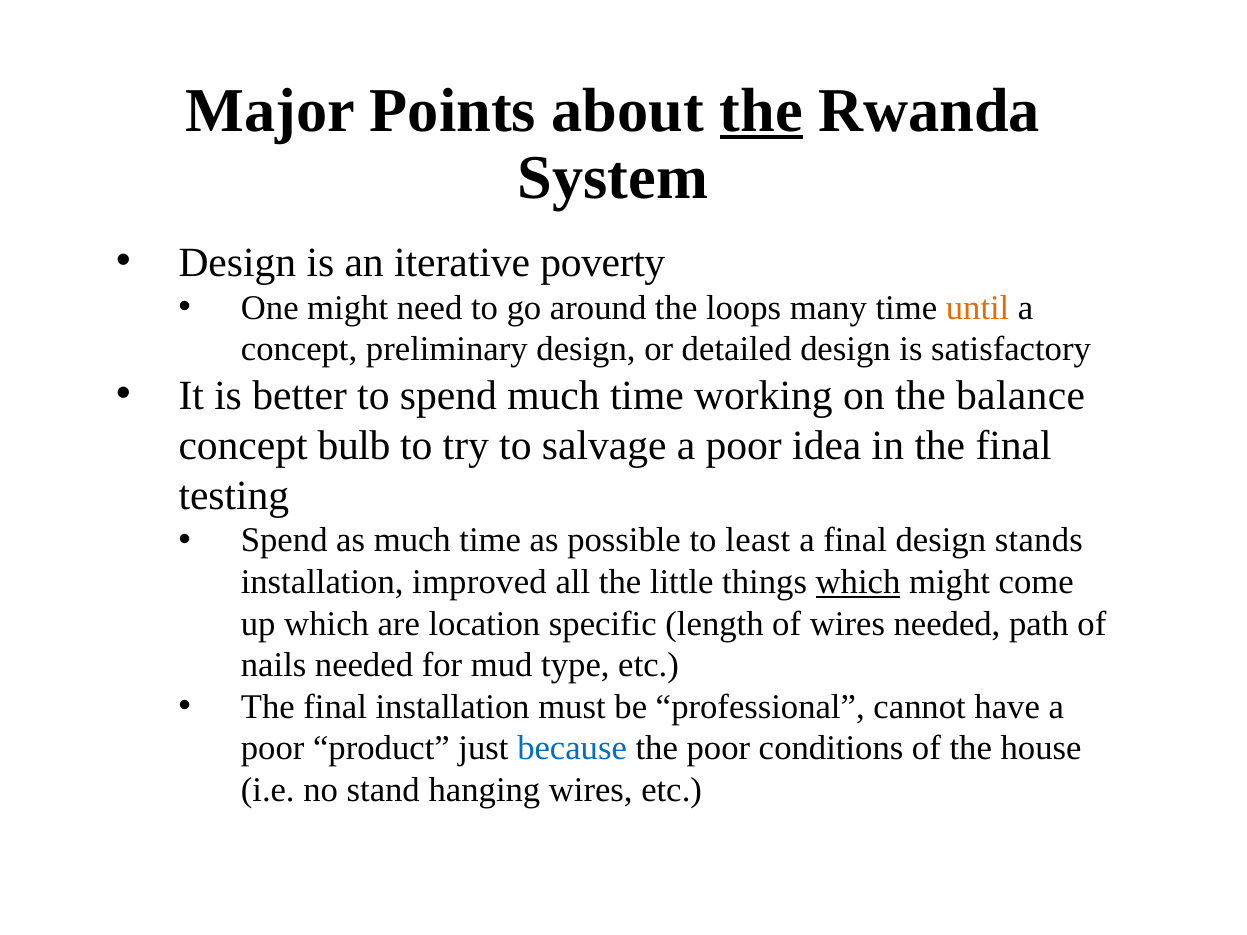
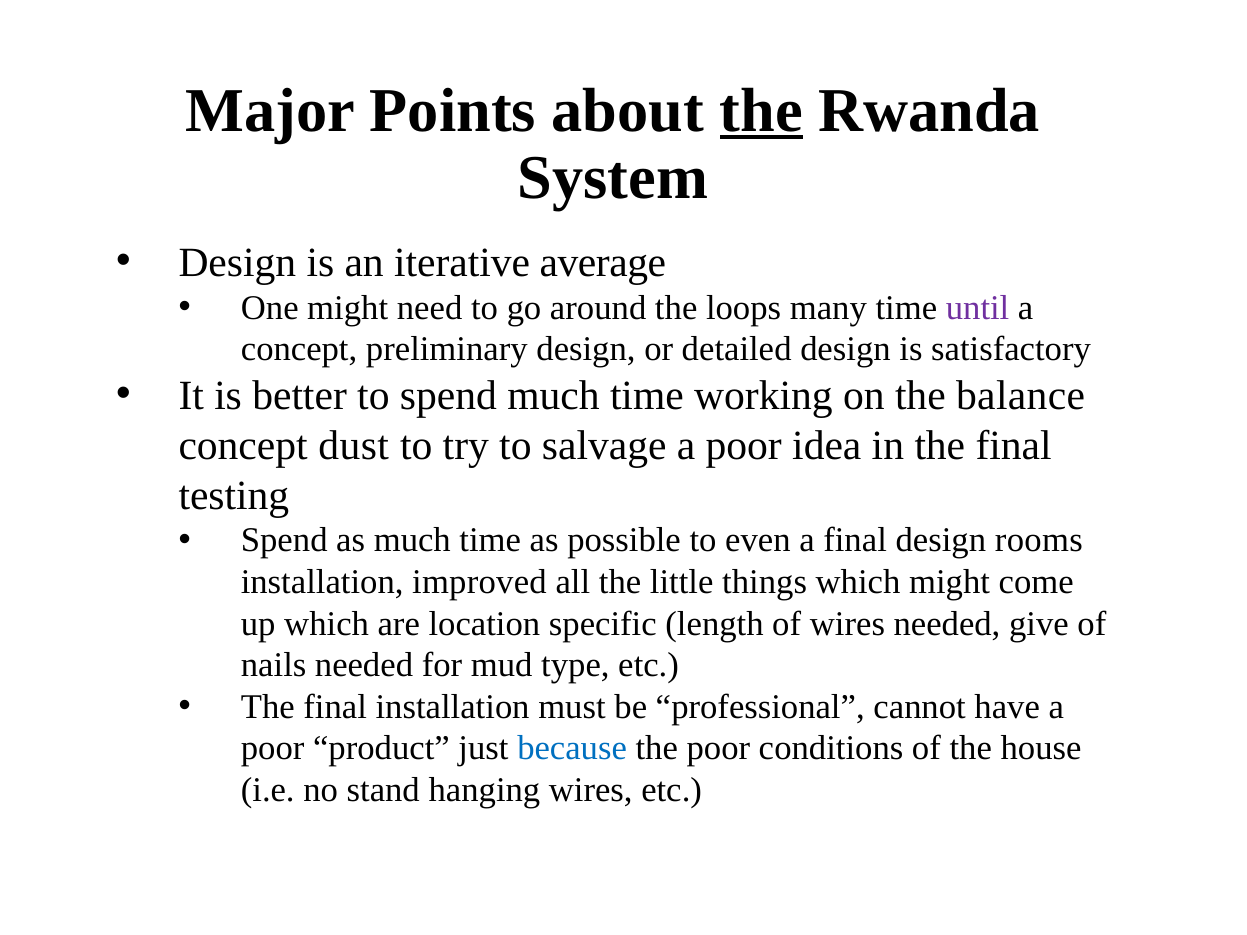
poverty: poverty -> average (603, 263)
until colour: orange -> purple (978, 308)
bulb: bulb -> dust (354, 446)
least: least -> even (758, 541)
stands: stands -> rooms (1039, 541)
which underline: present -> none (858, 582)
path: path -> give (1039, 624)
